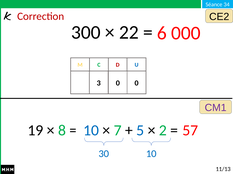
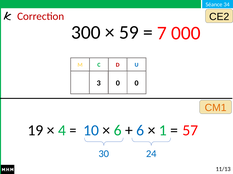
22: 22 -> 59 (129, 32)
6: 6 -> 7 (162, 33)
CM1 colour: purple -> orange (216, 108)
8: 8 -> 4 (62, 131)
7: 7 -> 6 (118, 131)
5: 5 -> 6 (140, 131)
2: 2 -> 1 (163, 131)
10: 10 -> 24 (151, 154)
